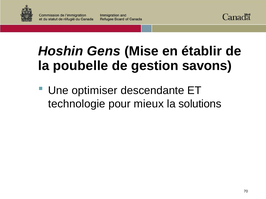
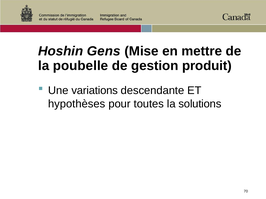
établir: établir -> mettre (202, 51)
savons: savons -> produit (207, 66)
optimiser: optimiser -> variations (95, 91)
technologie: technologie -> hypothèses (77, 104)
mieux: mieux -> toutes (149, 104)
